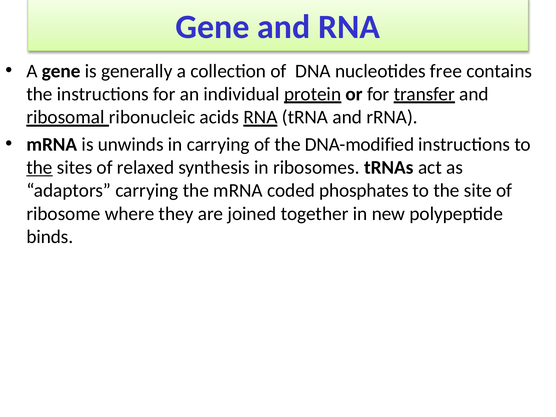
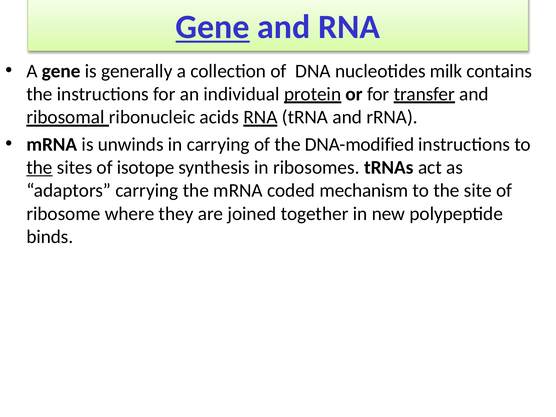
Gene underline: none -> present (213, 27)
free: free -> milk (446, 71)
relaxed: relaxed -> isotope (146, 167)
phosphates: phosphates -> mechanism (364, 191)
